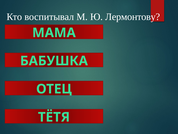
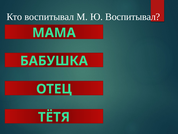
Лермонтову: Лермонтову -> Воспитывал (133, 17)
